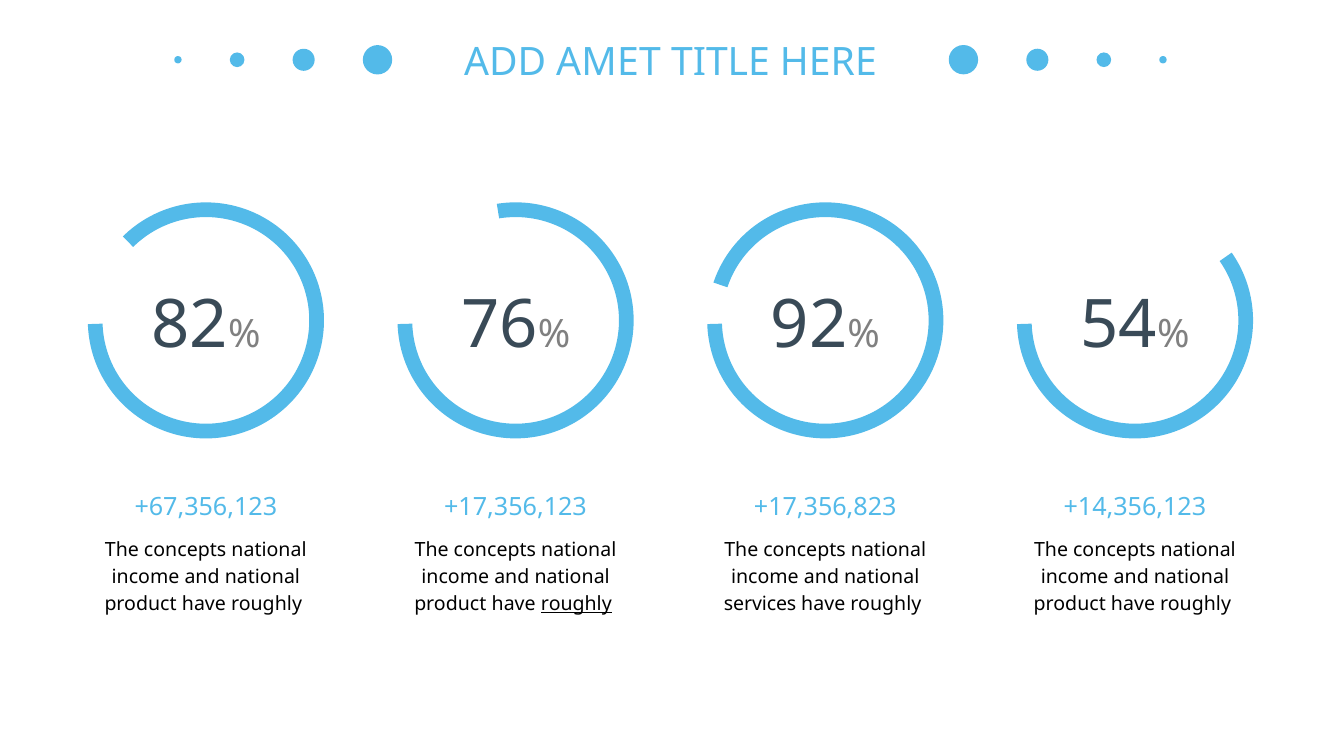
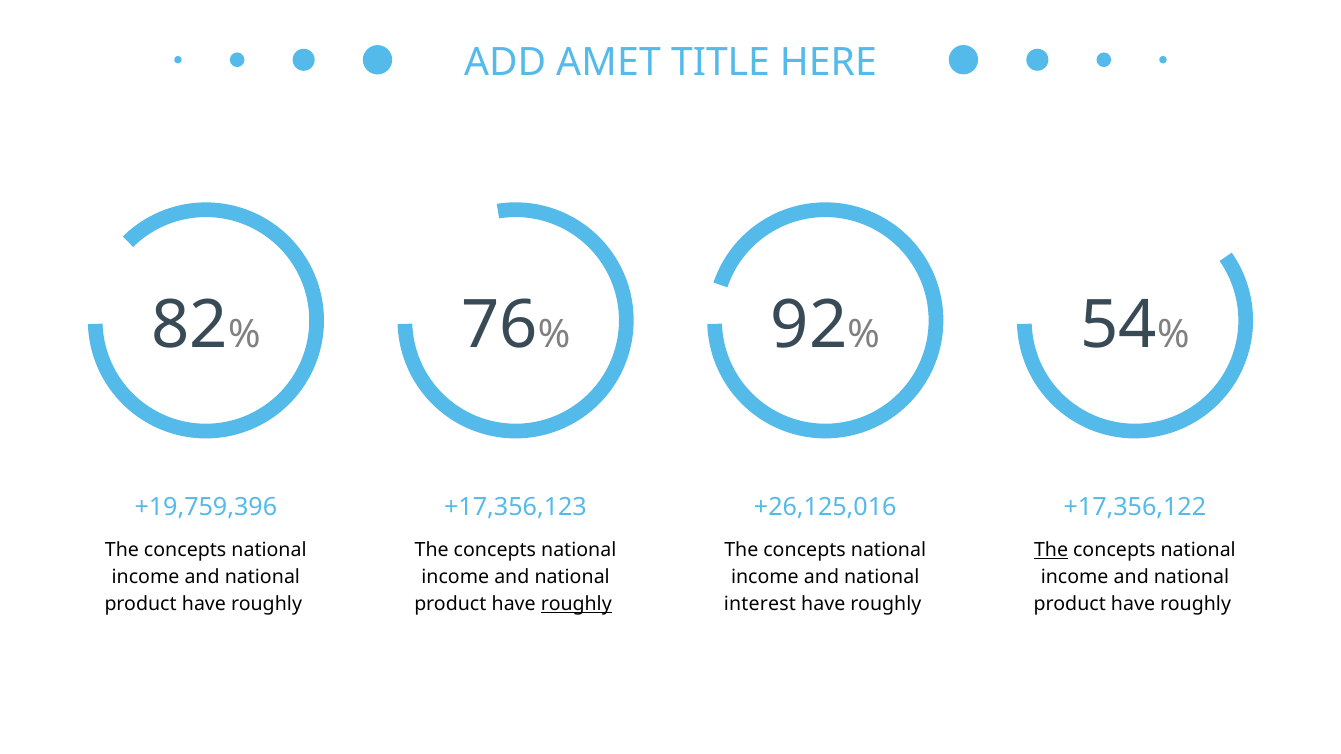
+67,356,123: +67,356,123 -> +19,759,396 (206, 507)
+17,356,823: +17,356,823 -> +26,125,016 (825, 507)
+14,356,123: +14,356,123 -> +17,356,122 (1135, 507)
The underline: none -> present (1051, 551)
services: services -> interest (760, 604)
